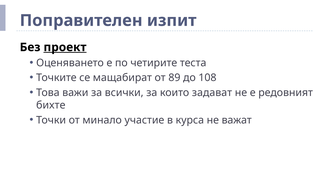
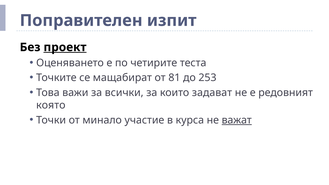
89: 89 -> 81 (174, 78)
108: 108 -> 253 (207, 78)
бихте: бихте -> която (51, 105)
важат underline: none -> present (237, 120)
